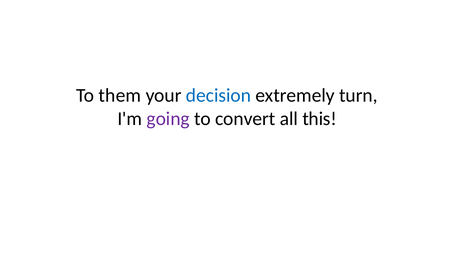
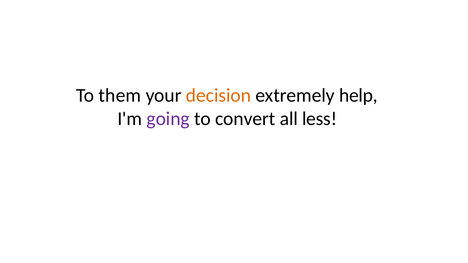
decision colour: blue -> orange (219, 95)
turn: turn -> help (358, 95)
this: this -> less (320, 119)
